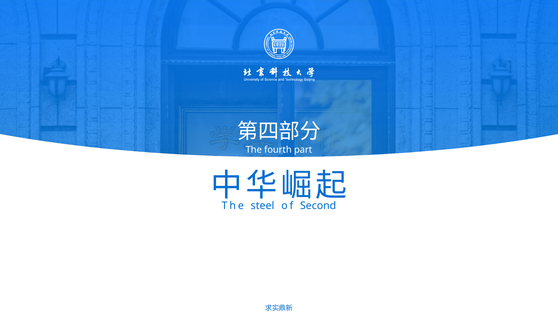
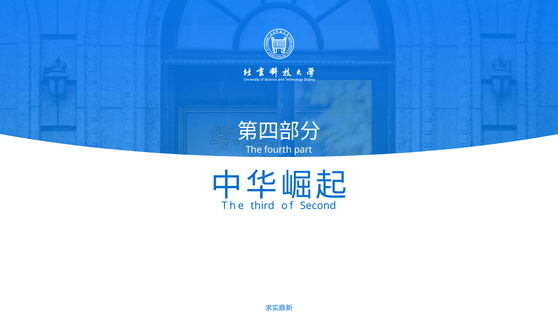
steel: steel -> third (263, 206)
